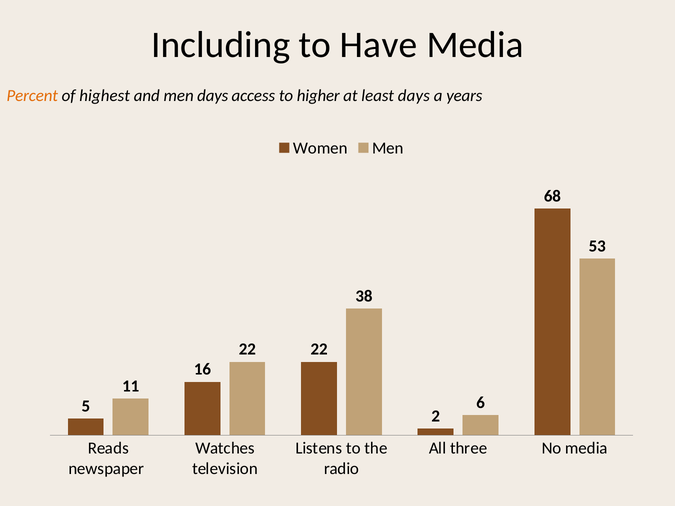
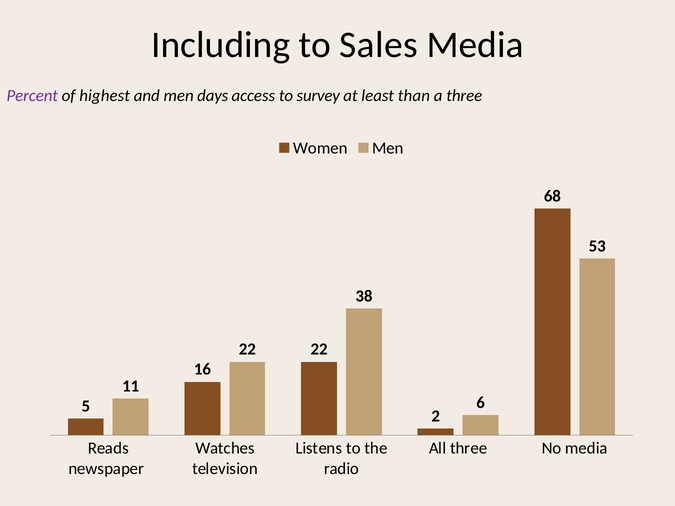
Have: Have -> Sales (379, 45)
Percent colour: orange -> purple (32, 96)
higher: higher -> survey (318, 96)
least days: days -> than (414, 96)
a years: years -> three (464, 96)
